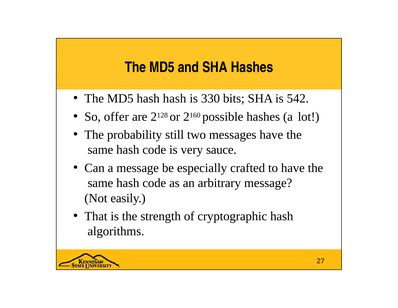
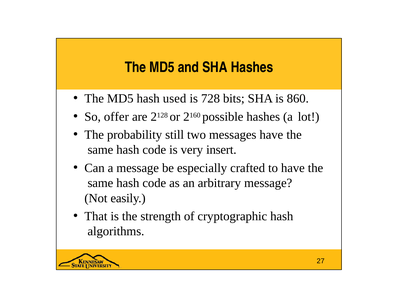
hash hash: hash -> used (175, 98)
330: 330 -> 728 (211, 98)
542: 542 -> 860 (298, 98)
sauce: sauce -> insert (221, 150)
